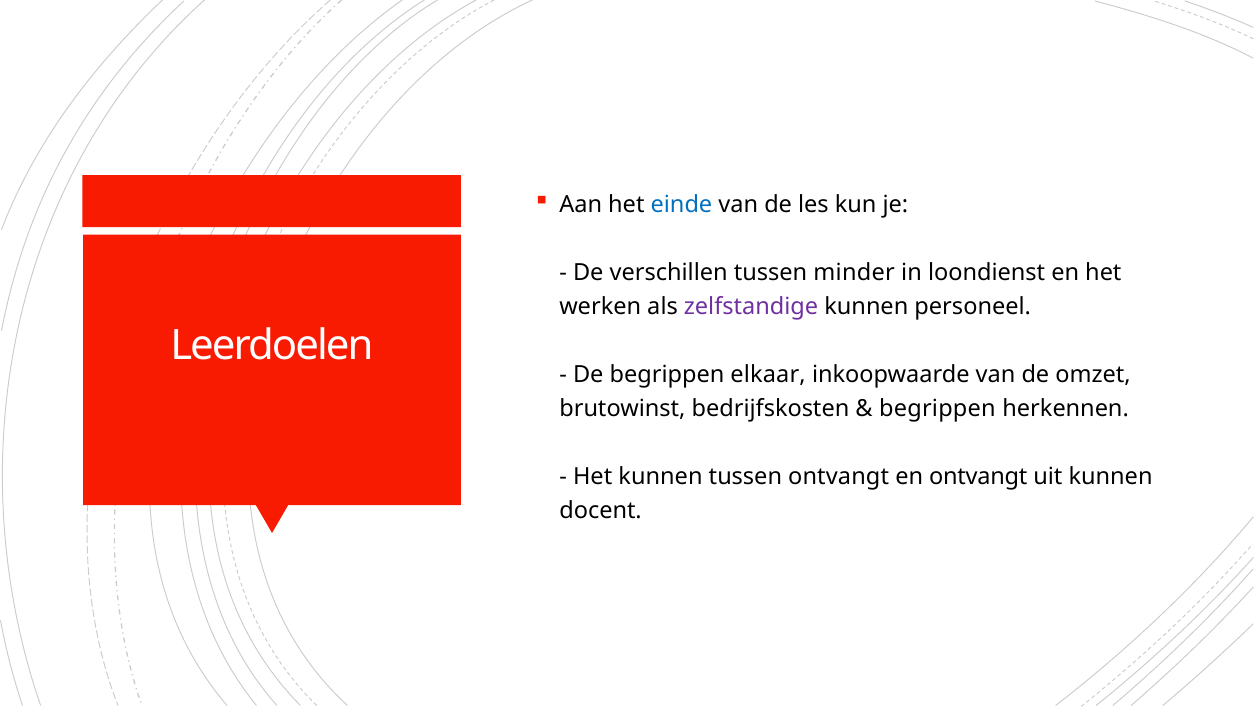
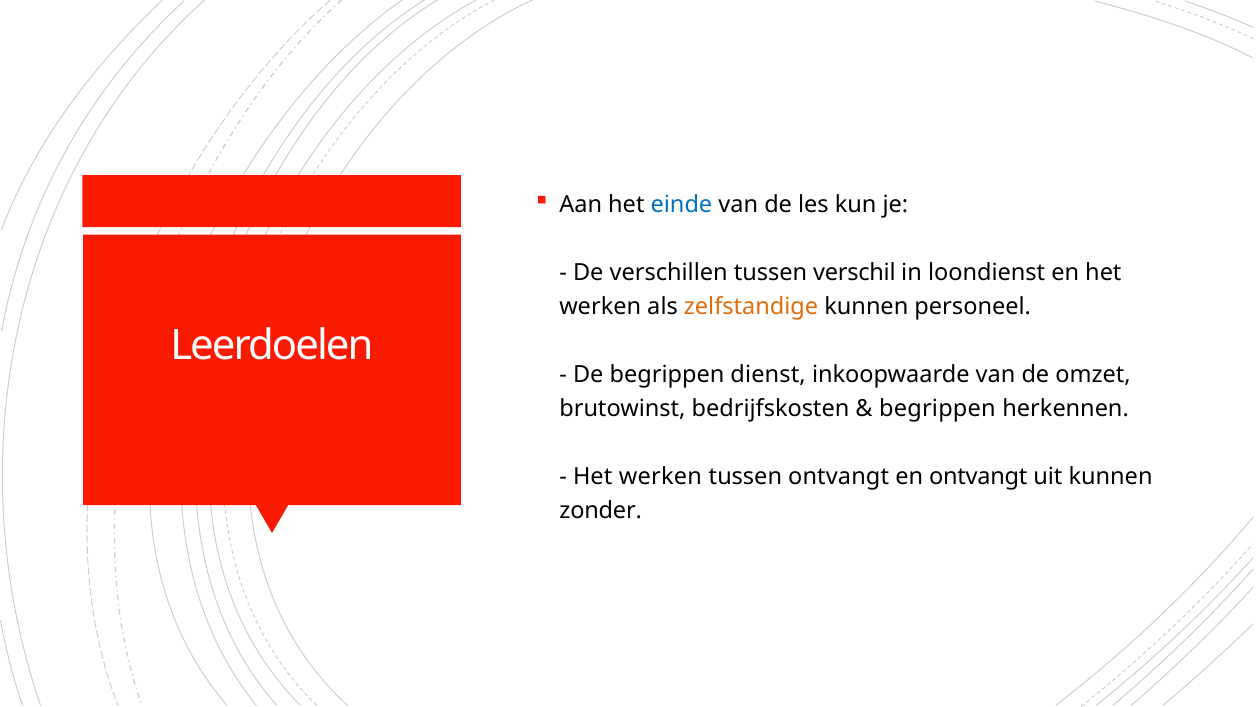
minder: minder -> verschil (854, 273)
zelfstandige colour: purple -> orange (751, 307)
elkaar: elkaar -> dienst (768, 375)
kunnen: kunnen -> werken (660, 476)
docent: docent -> zonder (601, 510)
